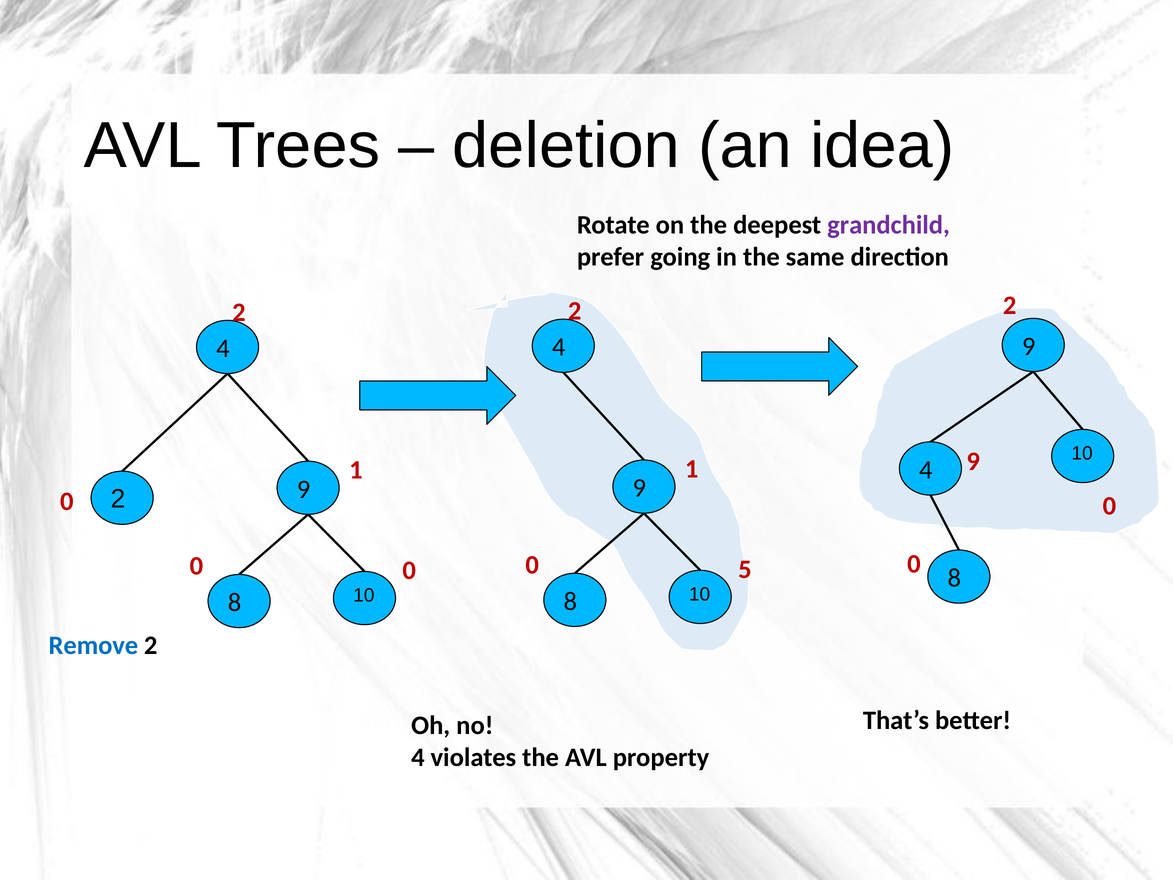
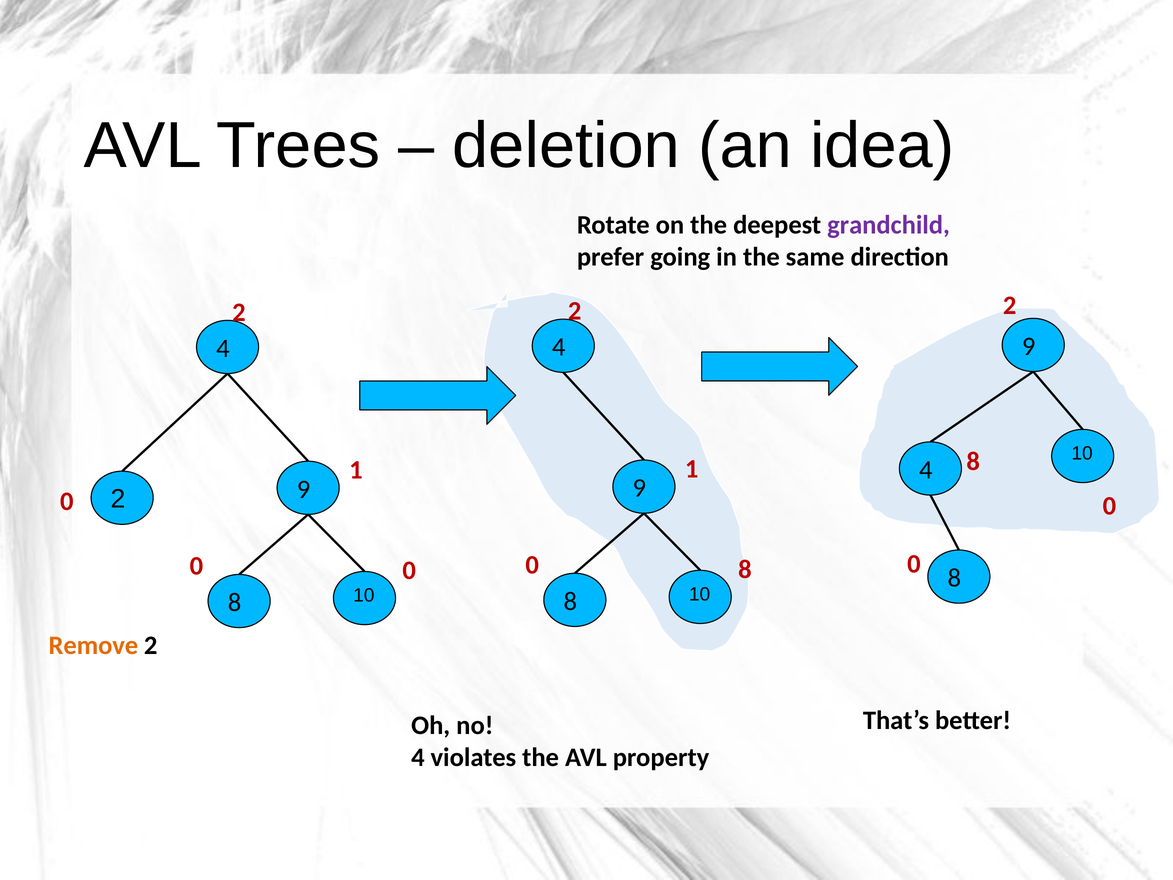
4 9: 9 -> 8 (973, 461)
0 5: 5 -> 8 (745, 569)
Remove colour: blue -> orange (93, 645)
